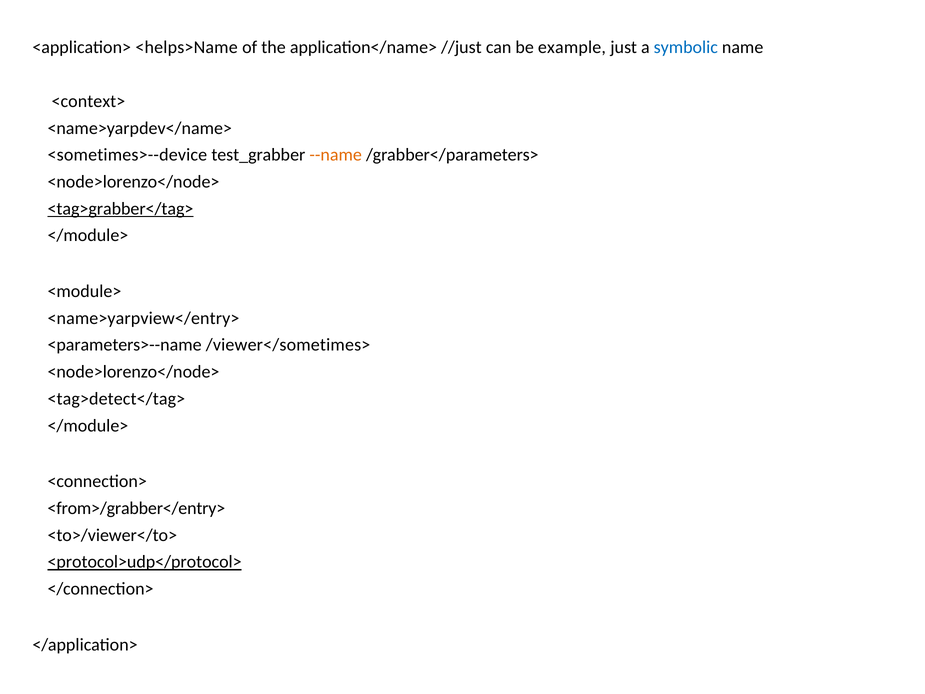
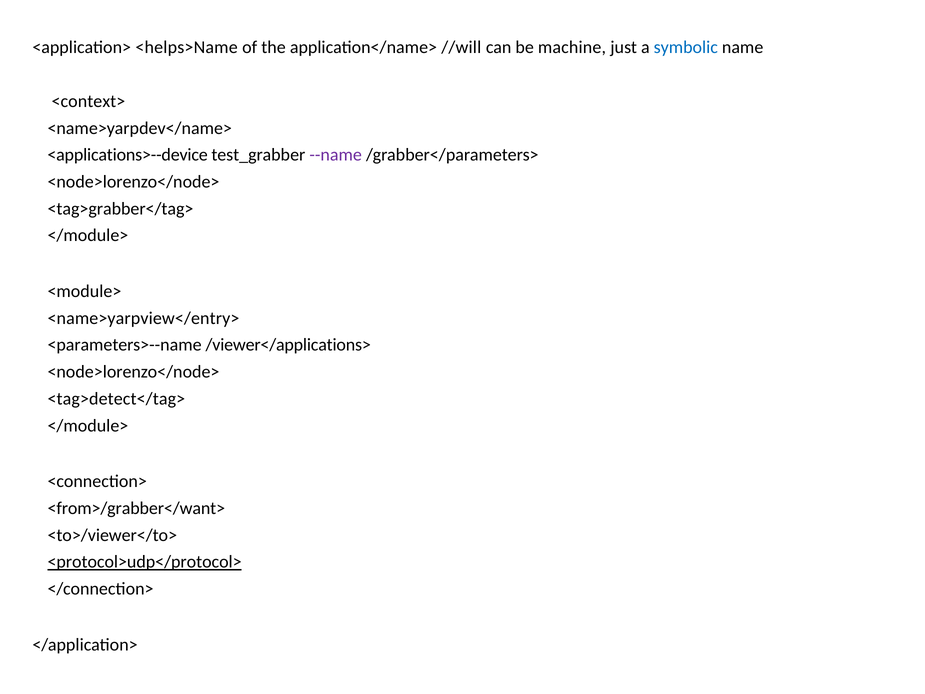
//just: //just -> //will (461, 48)
example: example -> machine (572, 48)
<sometimes>--device: <sometimes>--device -> <applications>--device (128, 155)
--name colour: orange -> purple (336, 155)
<tag>grabber</tag> underline: present -> none (120, 209)
/viewer</sometimes>: /viewer</sometimes> -> /viewer</applications> (288, 345)
<from>/grabber</entry>: <from>/grabber</entry> -> <from>/grabber</want> (136, 508)
